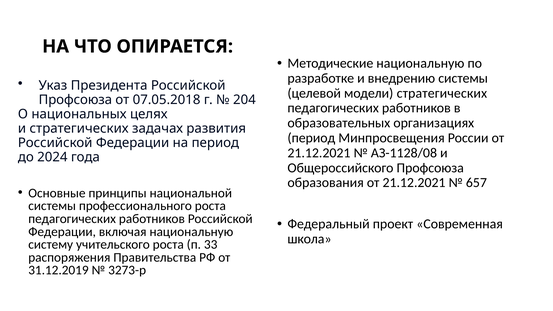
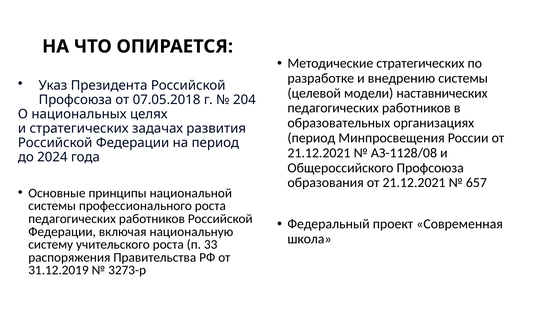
Методические национальную: национальную -> стратегических (420, 63)
модели стратегических: стратегических -> наставнических (442, 93)
